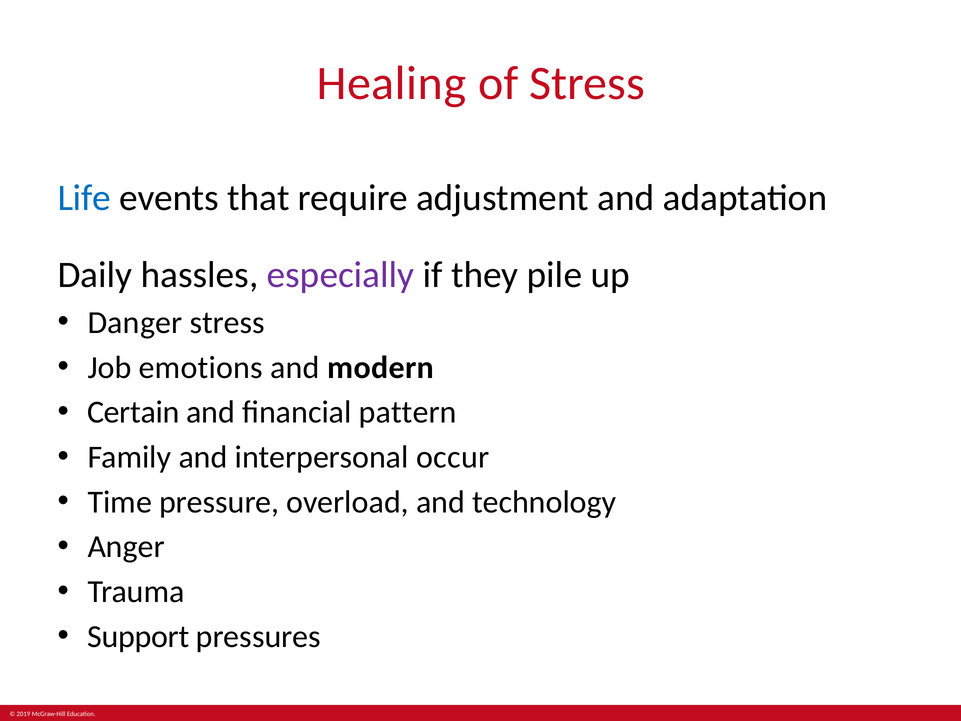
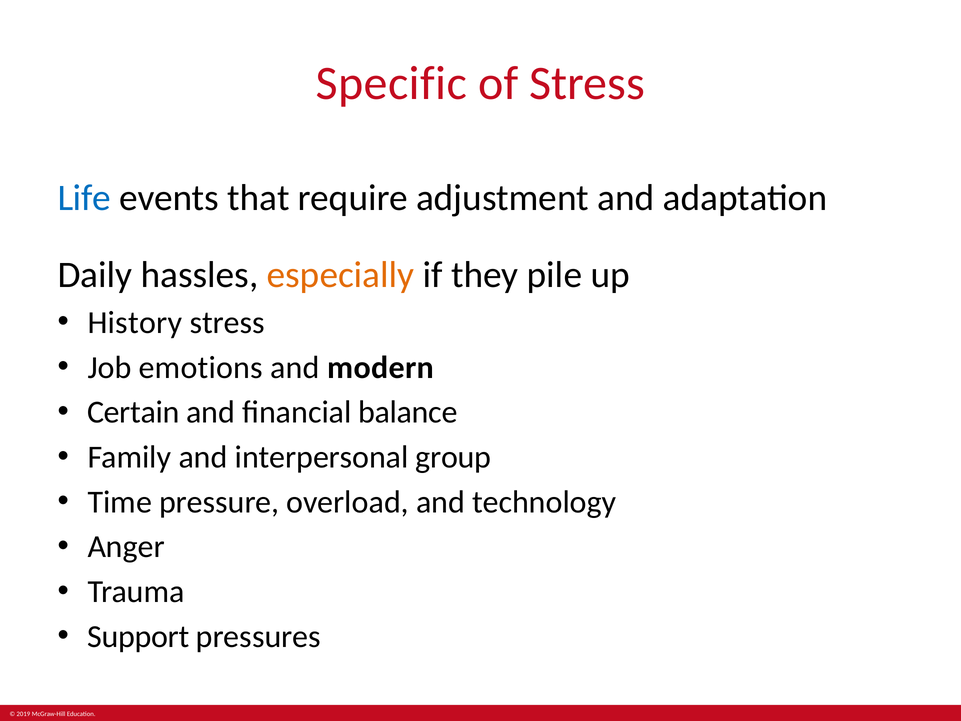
Healing: Healing -> Specific (391, 84)
especially colour: purple -> orange (341, 275)
Danger: Danger -> History (135, 323)
pattern: pattern -> balance (408, 412)
occur: occur -> group (453, 457)
